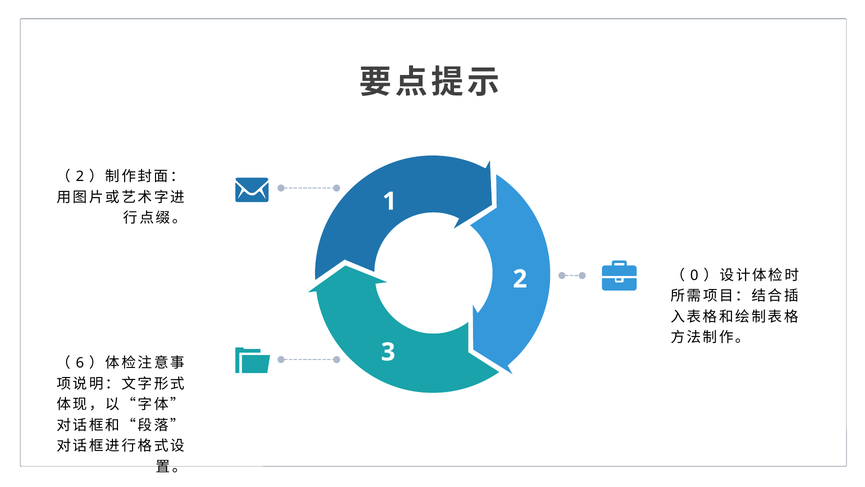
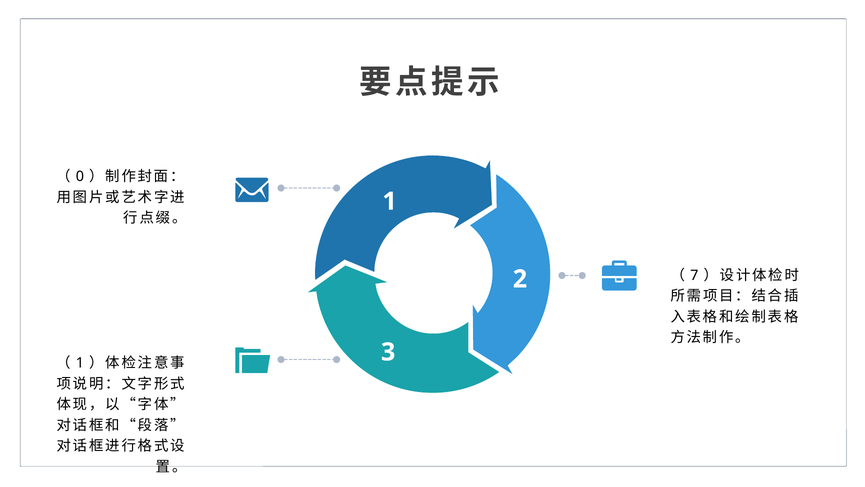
2: 2 -> 0 (80, 176)
0: 0 -> 7 (694, 275)
6: 6 -> 1 (80, 363)
